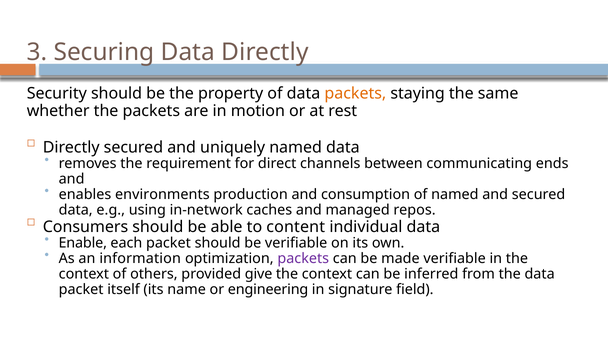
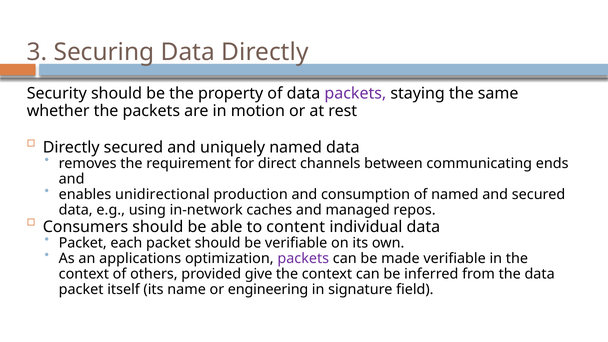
packets colour: orange -> purple (355, 93)
environments: environments -> unidirectional (162, 195)
Enable: Enable -> Packet (83, 243)
information: information -> applications (140, 258)
